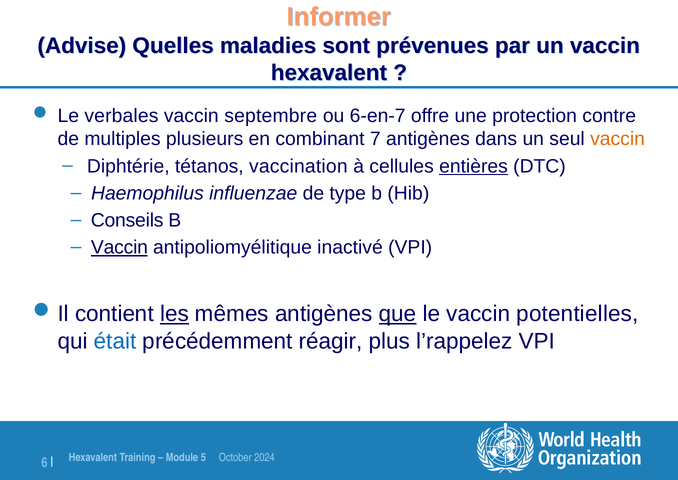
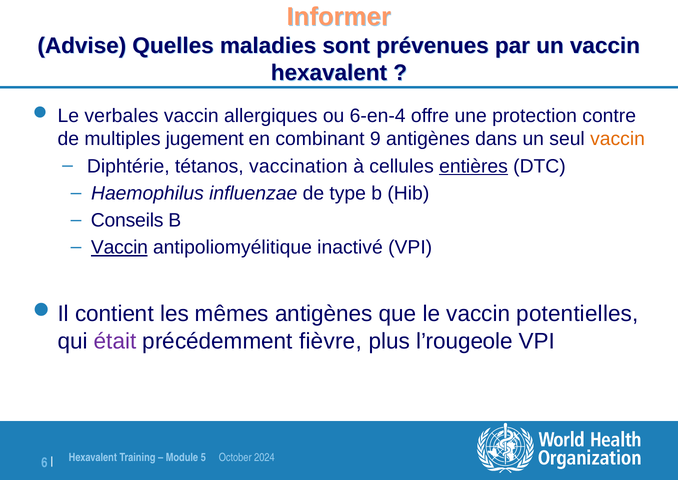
septembre: septembre -> allergiques (271, 116)
6-en-7: 6-en-7 -> 6-en-4 (378, 116)
plusieurs: plusieurs -> jugement (205, 139)
7: 7 -> 9 (375, 139)
les underline: present -> none (174, 314)
que underline: present -> none (398, 314)
était colour: blue -> purple (115, 341)
réagir: réagir -> fièvre (331, 341)
l’rappelez: l’rappelez -> l’rougeole (464, 341)
